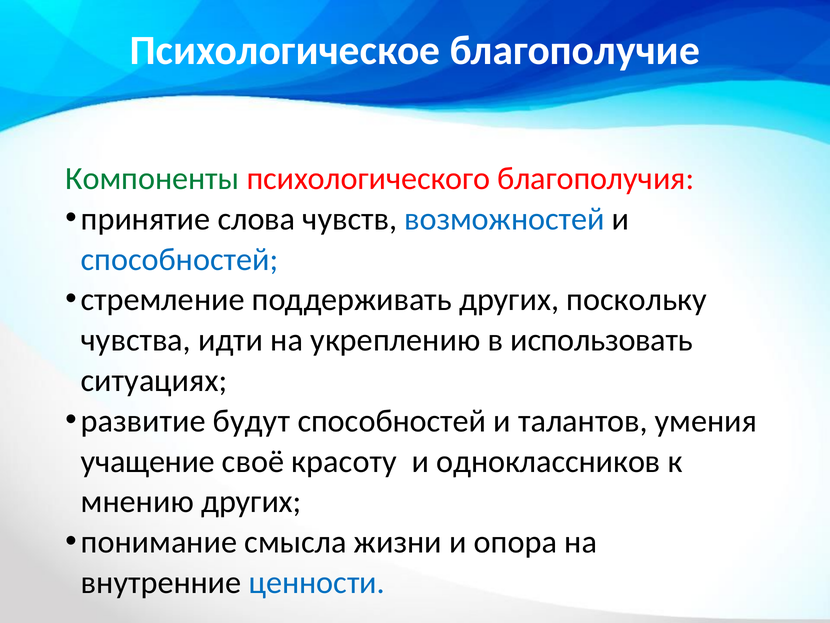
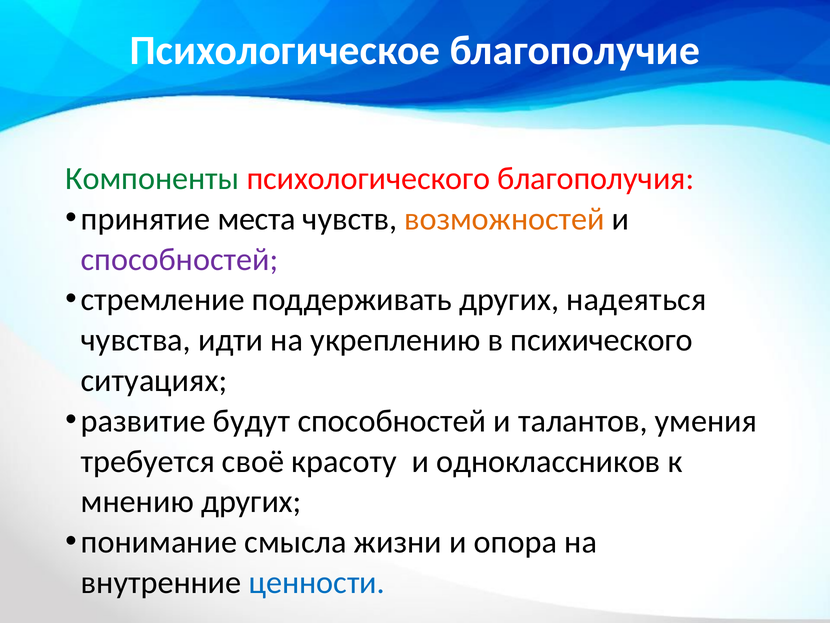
слова: слова -> места (257, 219)
возможностей colour: blue -> orange (504, 219)
способностей colour: blue -> purple (180, 259)
поскольку: поскольку -> надеяться (636, 300)
использовать: использовать -> психического (602, 340)
учащение: учащение -> требуется (148, 461)
